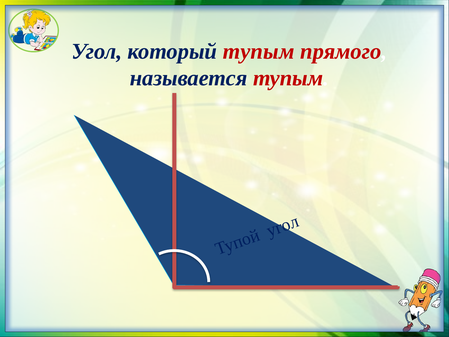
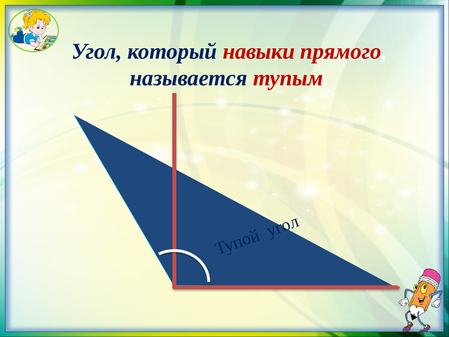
который тупым: тупым -> навыки (259, 51)
